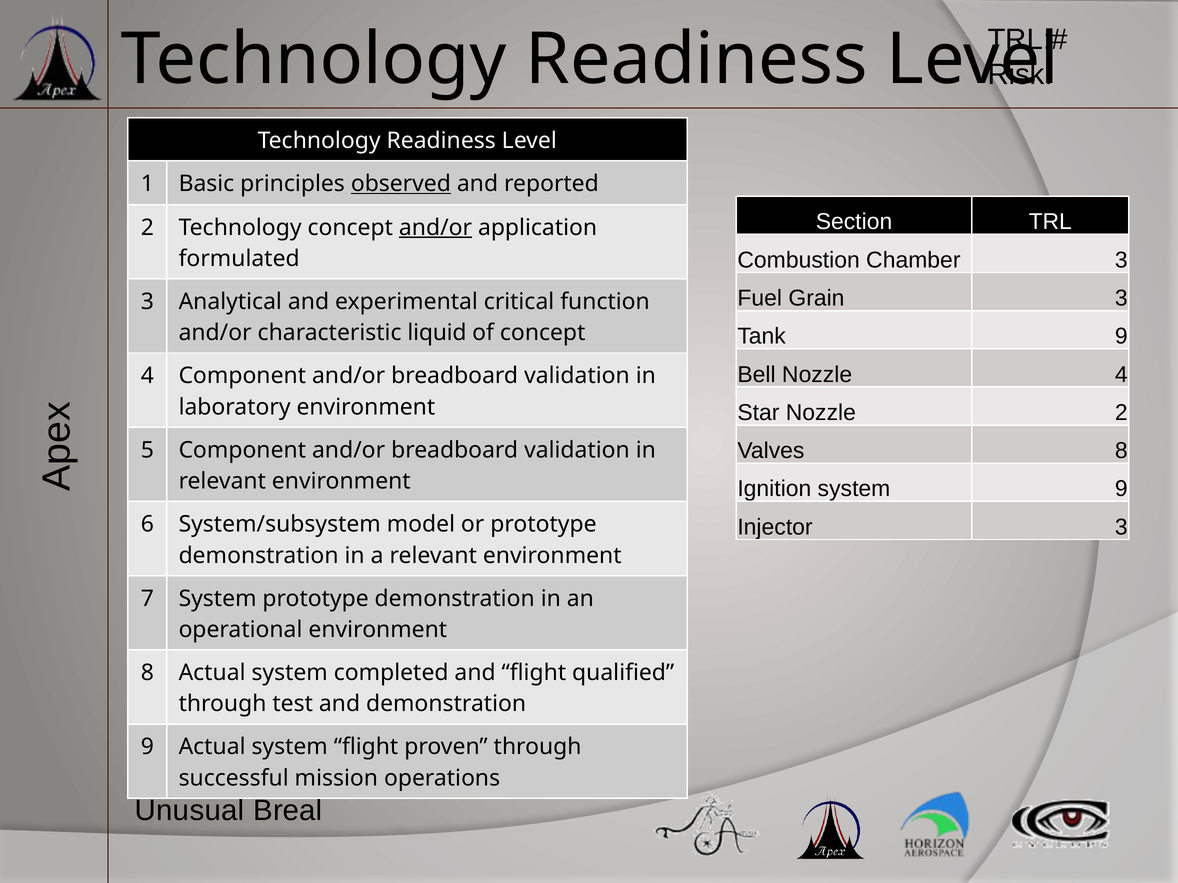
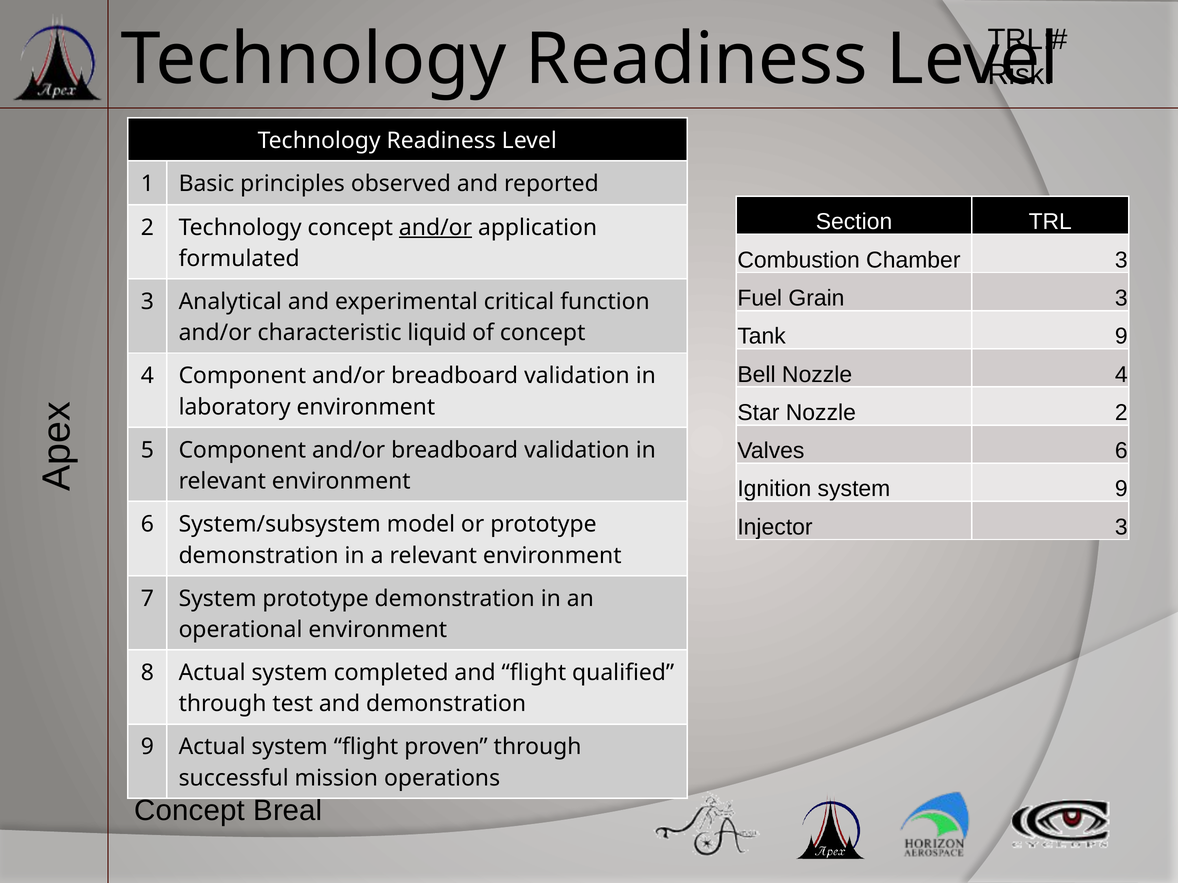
observed underline: present -> none (401, 184)
Valves 8: 8 -> 6 (1121, 451)
Unusual: Unusual -> Concept (190, 811)
